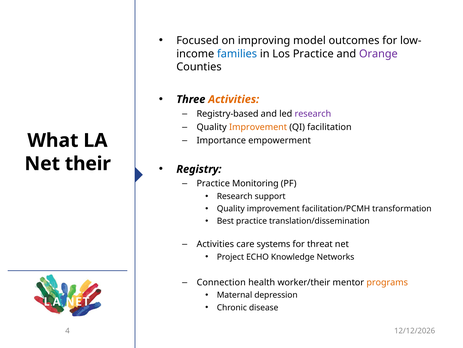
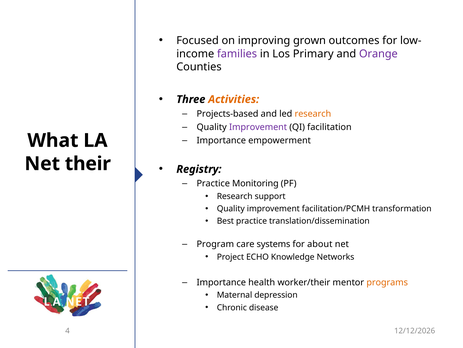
model: model -> grown (310, 41)
families colour: blue -> purple (237, 54)
Los Practice: Practice -> Primary (313, 54)
Registry-based: Registry-based -> Projects-based (228, 114)
research colour: purple -> orange (313, 114)
Improvement colour: orange -> purple (258, 127)
Activities: Activities -> Program (215, 244)
threat: threat -> about (320, 244)
Connection: Connection -> Importance (221, 282)
